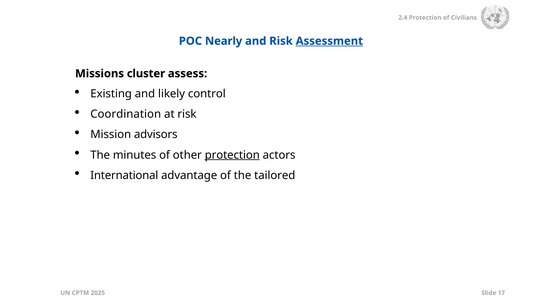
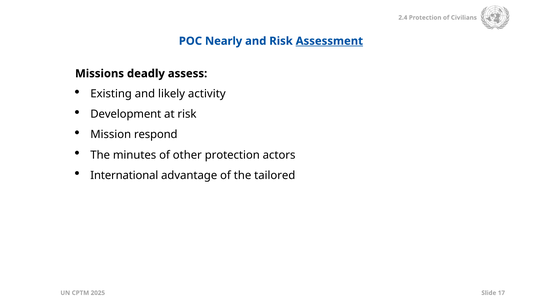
cluster: cluster -> deadly (146, 74)
control: control -> activity (207, 94)
Coordination: Coordination -> Development (126, 114)
advisors: advisors -> respond (156, 135)
protection underline: present -> none (232, 155)
